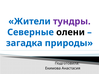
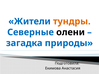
тундры colour: purple -> orange (72, 21)
